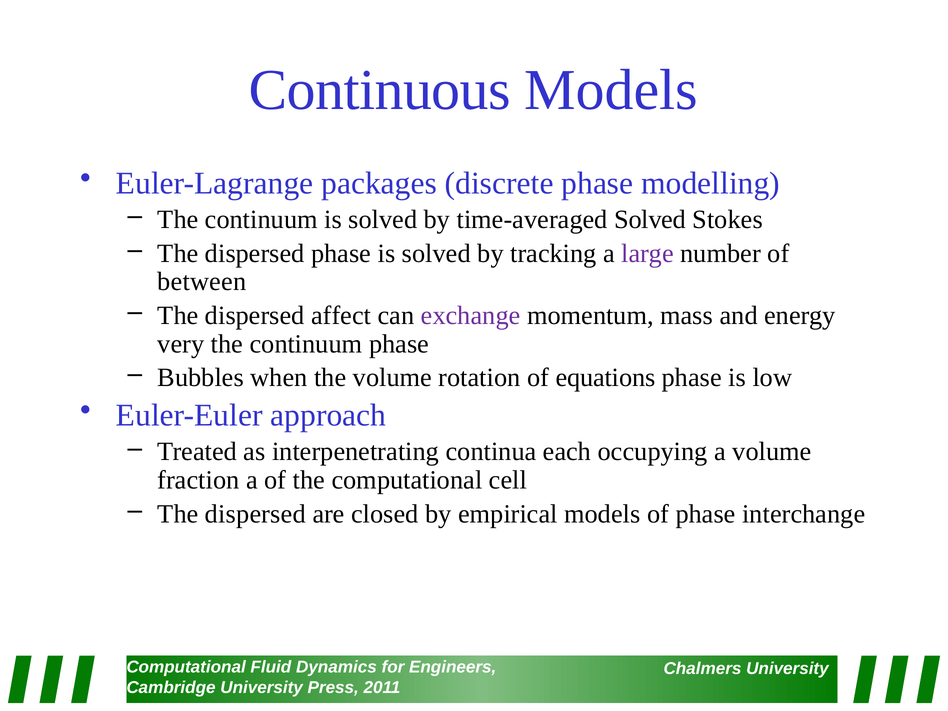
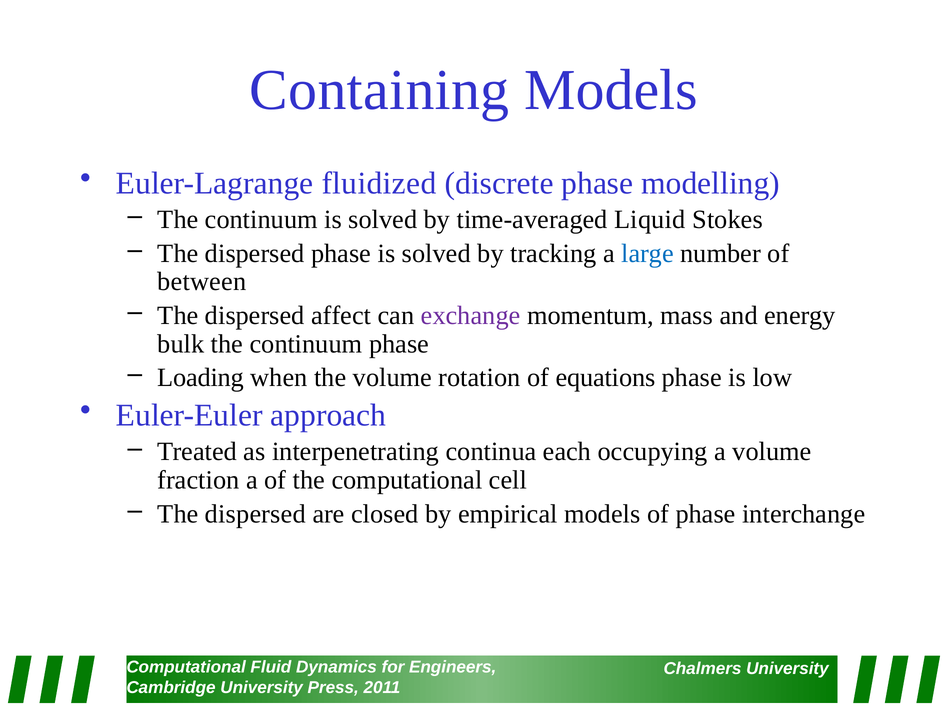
Continuous: Continuous -> Containing (379, 90)
packages: packages -> fluidized (379, 183)
time-averaged Solved: Solved -> Liquid (650, 220)
large colour: purple -> blue (648, 253)
very: very -> bulk (181, 344)
Bubbles: Bubbles -> Loading (201, 378)
